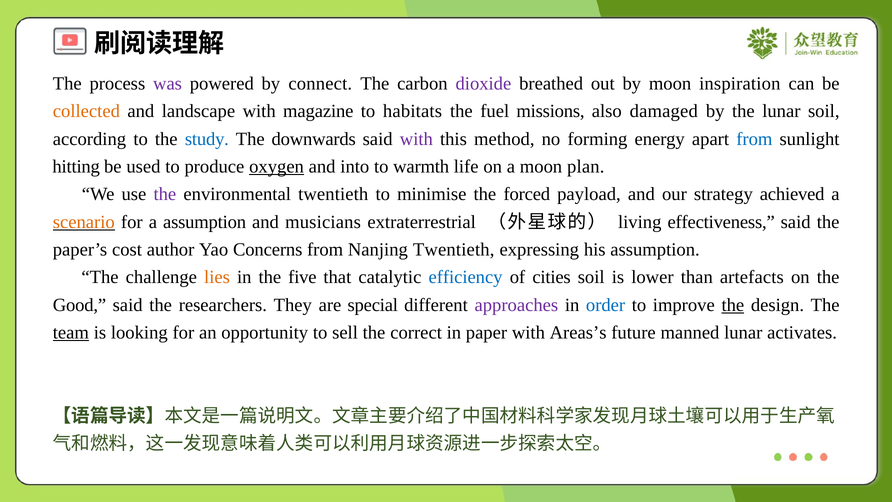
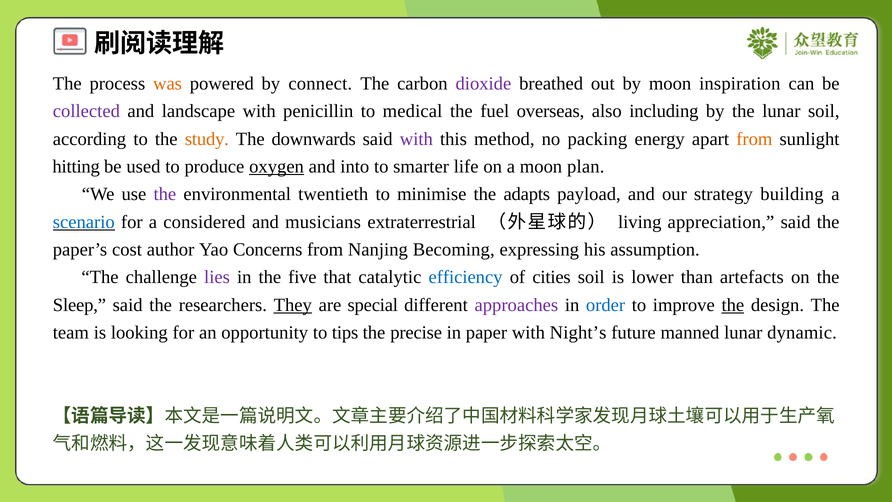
was colour: purple -> orange (168, 84)
collected colour: orange -> purple (86, 111)
magazine: magazine -> penicillin (318, 111)
habitats: habitats -> medical (413, 111)
missions: missions -> overseas (551, 111)
damaged: damaged -> including (664, 111)
study colour: blue -> orange (207, 139)
forming: forming -> packing (597, 139)
from colour: blue -> orange (754, 139)
warmth: warmth -> smarter (421, 167)
forced: forced -> adapts (527, 194)
achieved: achieved -> building (792, 194)
scenario colour: orange -> blue (84, 222)
a assumption: assumption -> considered (204, 222)
effectiveness: effectiveness -> appreciation (721, 222)
Nanjing Twentieth: Twentieth -> Becoming (454, 250)
lies colour: orange -> purple (217, 277)
Good: Good -> Sleep (79, 305)
They underline: none -> present (293, 305)
team underline: present -> none (71, 333)
sell: sell -> tips (345, 333)
correct: correct -> precise (416, 333)
Areas’s: Areas’s -> Night’s (578, 333)
activates: activates -> dynamic (802, 333)
